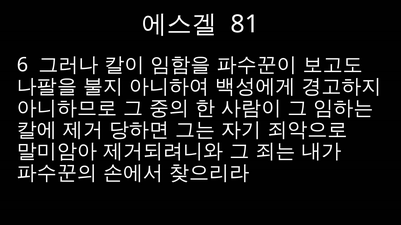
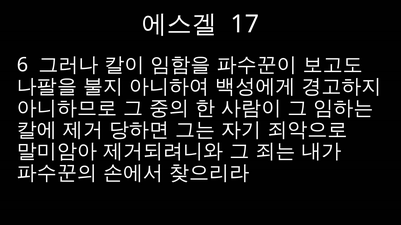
81: 81 -> 17 (245, 24)
